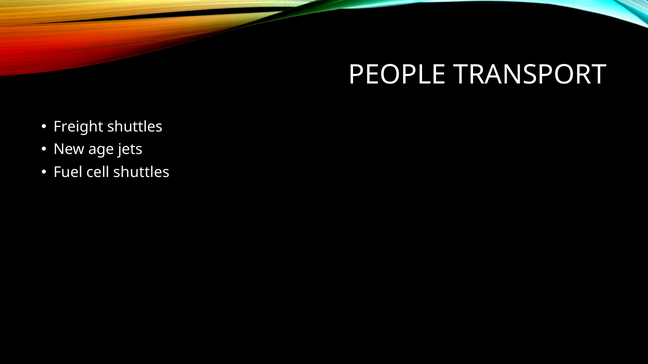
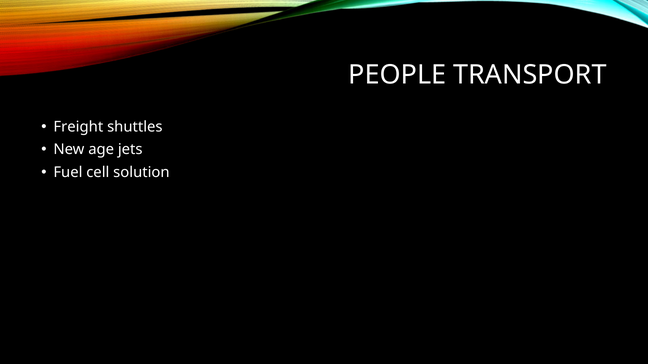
cell shuttles: shuttles -> solution (141, 173)
